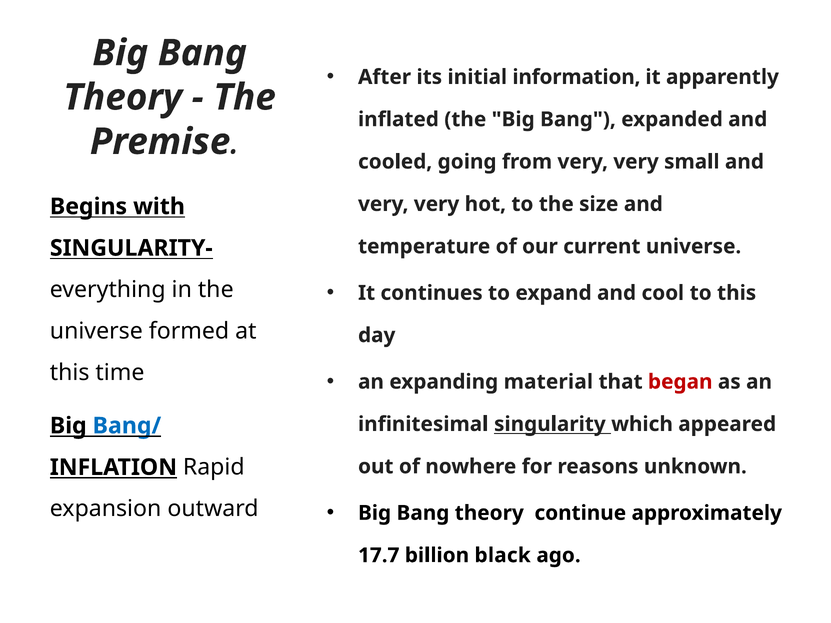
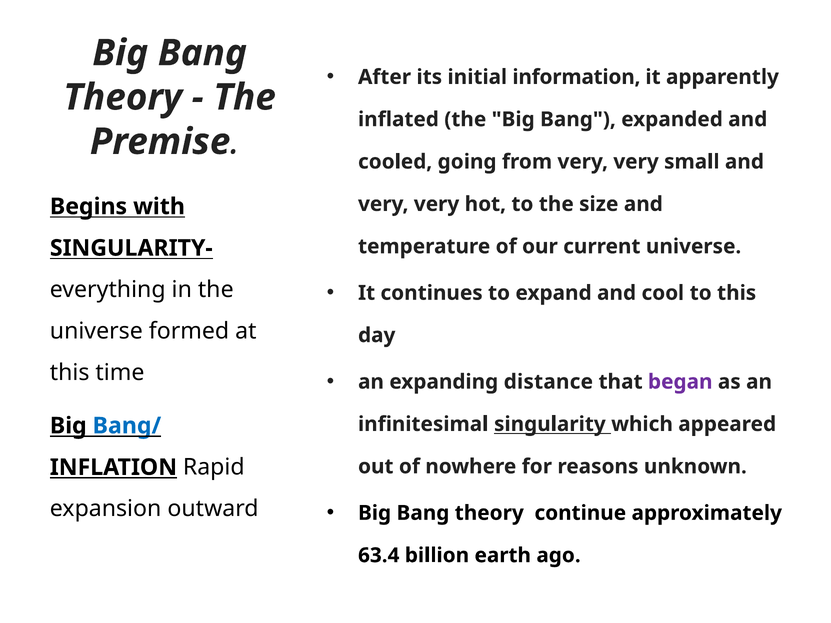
material: material -> distance (548, 382)
began colour: red -> purple (680, 382)
17.7: 17.7 -> 63.4 (379, 556)
black: black -> earth (503, 556)
